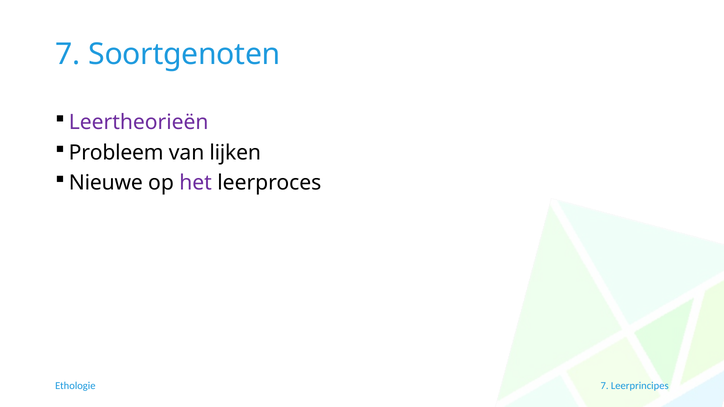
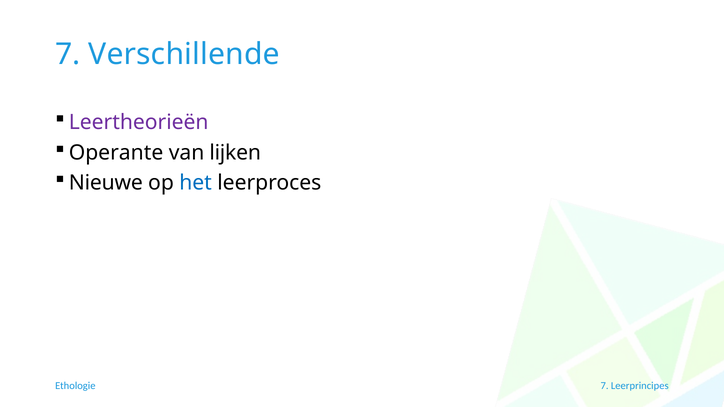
Soortgenoten: Soortgenoten -> Verschillende (184, 54)
Probleem: Probleem -> Operante (116, 153)
het colour: purple -> blue (196, 183)
